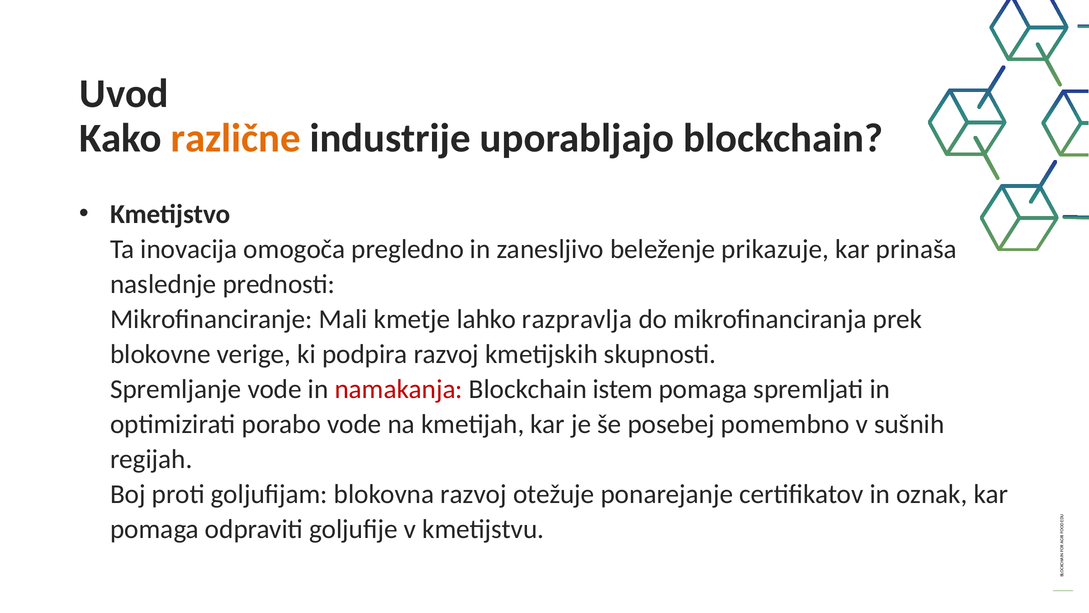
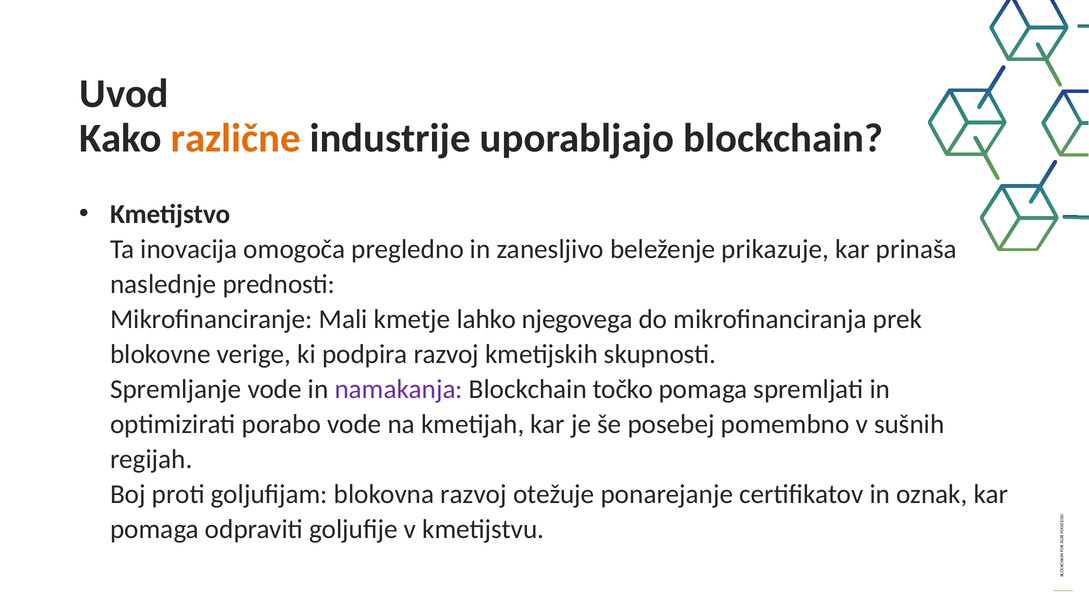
razpravlja: razpravlja -> njegovega (577, 319)
namakanja colour: red -> purple (399, 389)
istem: istem -> točko (623, 389)
